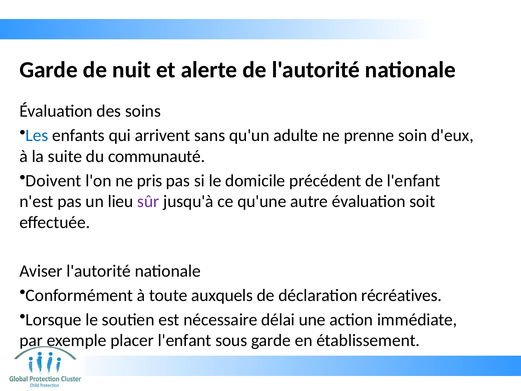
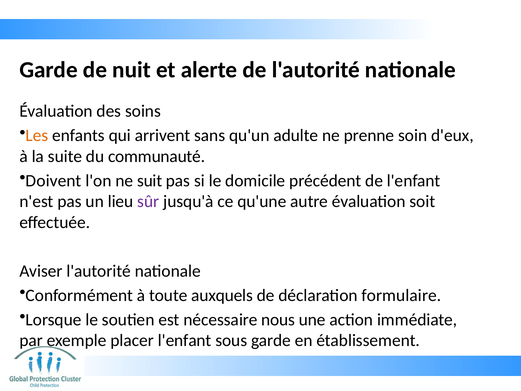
Les colour: blue -> orange (37, 135)
pris: pris -> suit (150, 181)
récréatives: récréatives -> formulaire (401, 295)
délai: délai -> nous (278, 319)
